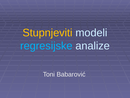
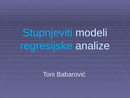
Stupnjeviti colour: yellow -> light blue (47, 33)
